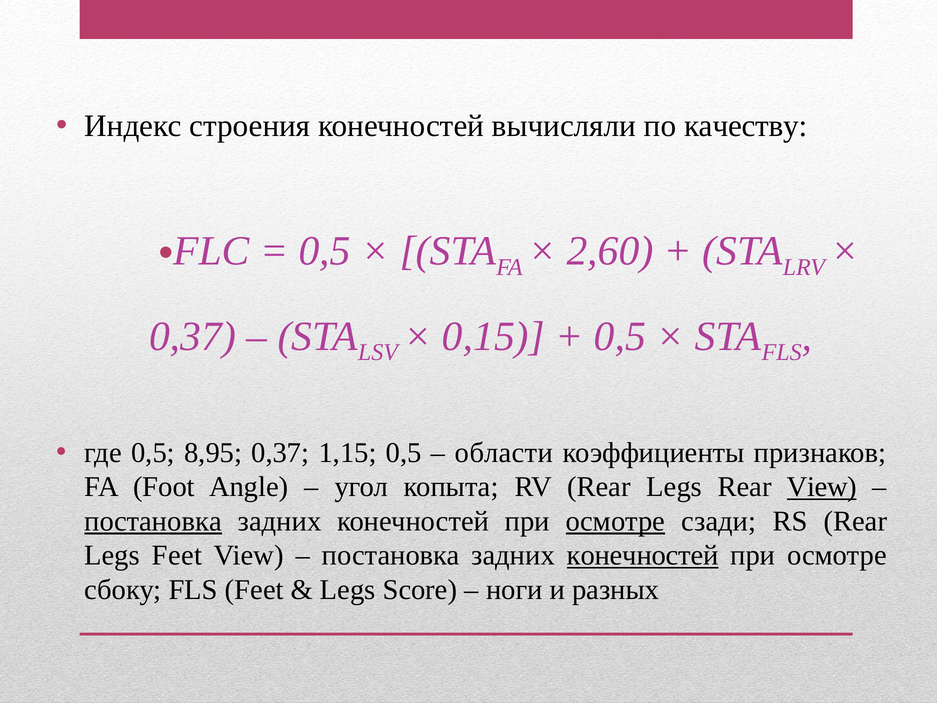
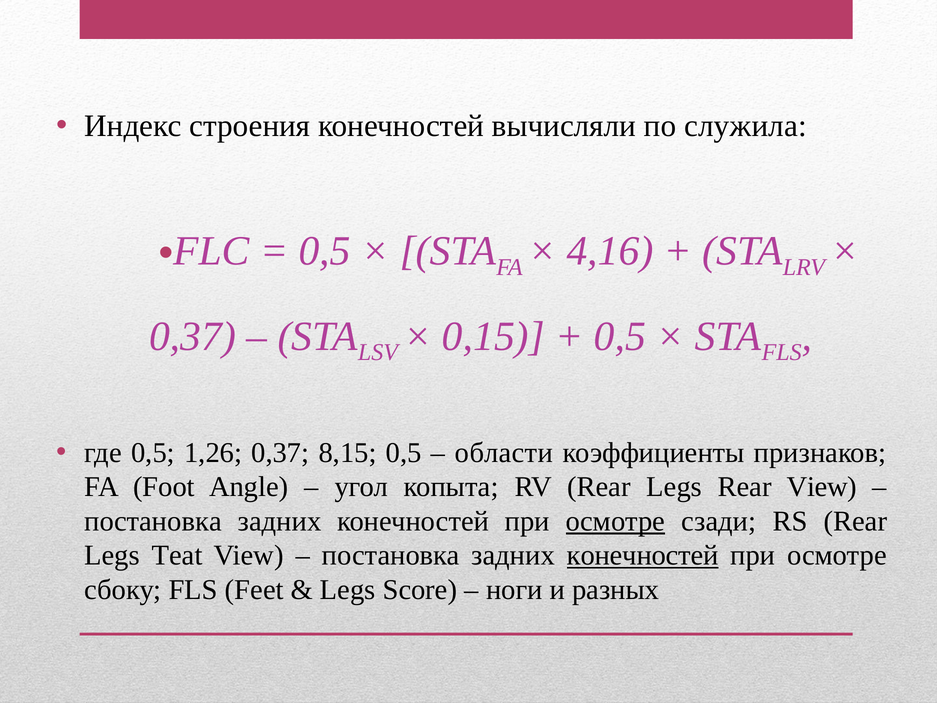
качеству: качеству -> служила (745, 126)
2,60: 2,60 -> 4,16 (610, 251)
8,95: 8,95 -> 1,26 (213, 452)
1,15: 1,15 -> 8,15 (348, 452)
View underline: present -> none (822, 487)
постановка underline: present -> none (153, 521)
Legs Feet: Feet -> Teat (177, 555)
